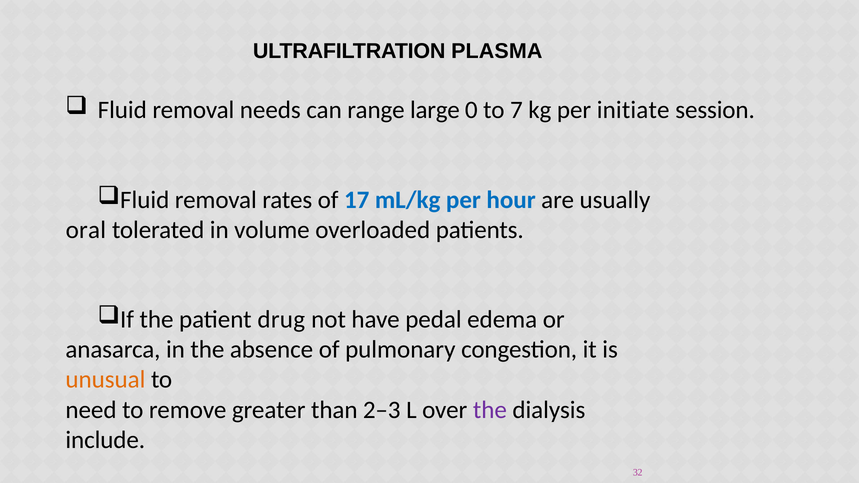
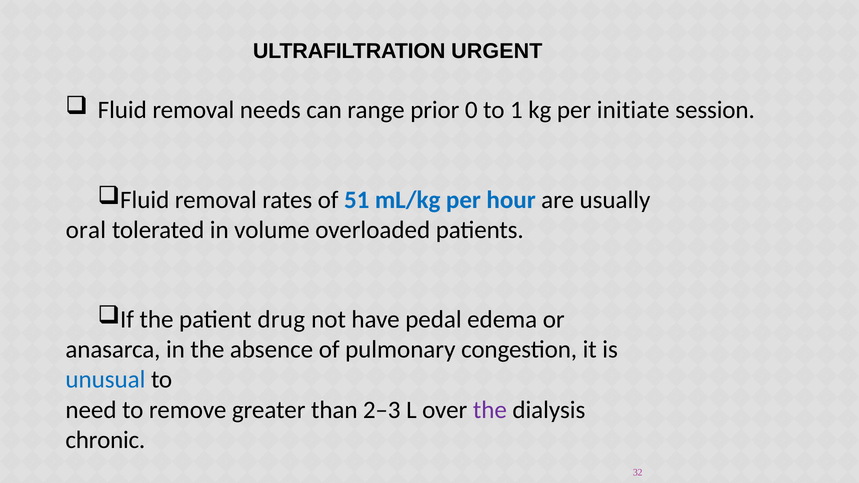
PLASMA: PLASMA -> URGENT (497, 51)
large: large -> prior (435, 110)
7: 7 -> 1 (516, 110)
17: 17 -> 51 (357, 200)
unusual colour: orange -> blue (105, 380)
include: include -> chronic (105, 440)
